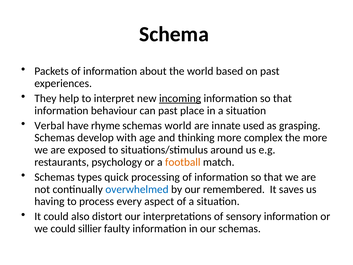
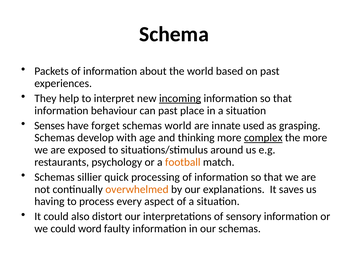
Verbal: Verbal -> Senses (49, 125)
rhyme: rhyme -> forget (105, 125)
complex underline: none -> present (263, 138)
types: types -> sillier (90, 177)
overwhelmed colour: blue -> orange (137, 189)
remembered: remembered -> explanations (234, 189)
sillier: sillier -> word (90, 228)
